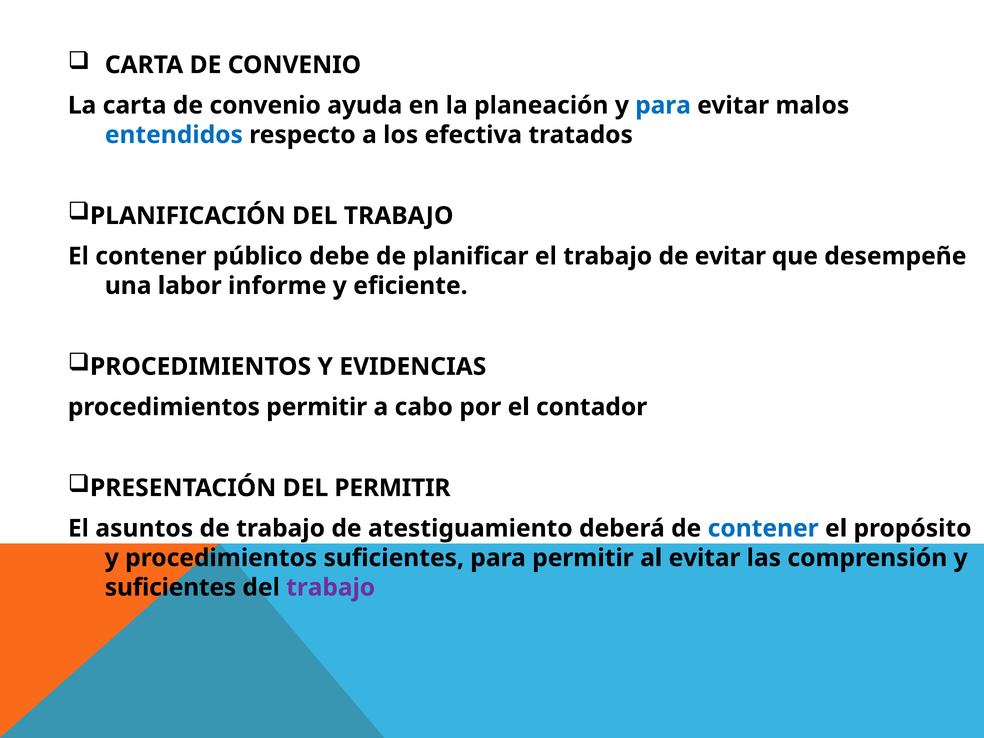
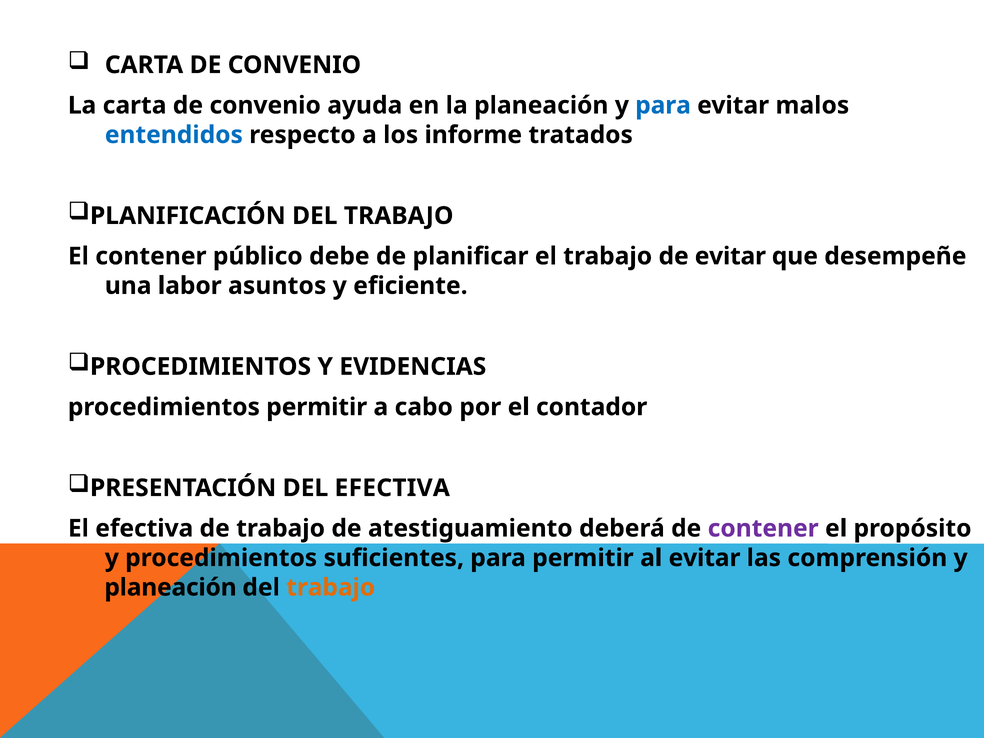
efectiva: efectiva -> informe (473, 135)
informe: informe -> asuntos (277, 286)
DEL PERMITIR: PERMITIR -> EFECTIVA (392, 488)
El asuntos: asuntos -> efectiva (144, 528)
contener colour: blue -> purple (763, 528)
suficientes: suficientes -> planeación (171, 587)
trabajo colour: purple -> orange (331, 587)
